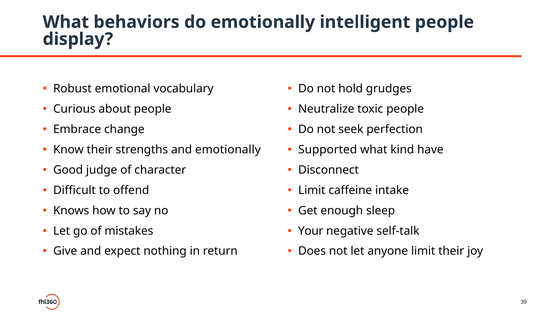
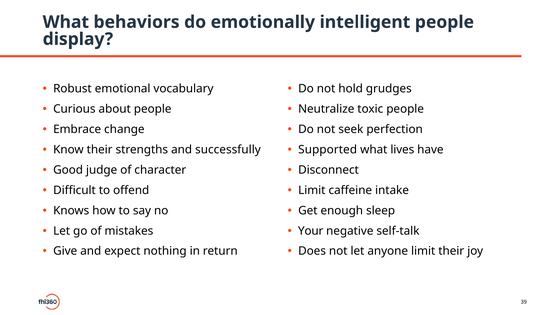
and emotionally: emotionally -> successfully (228, 150)
kind: kind -> lives (402, 150)
